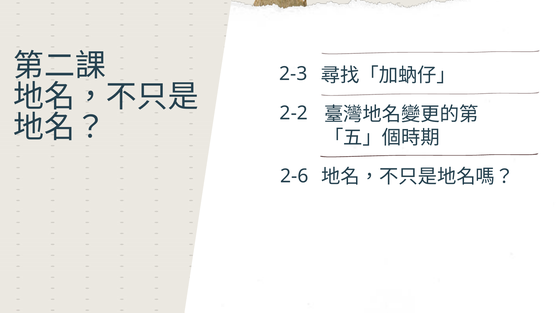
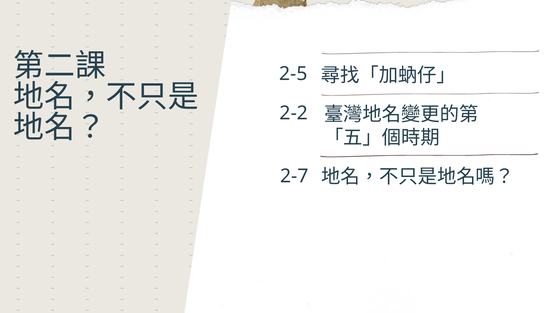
2-3: 2-3 -> 2-5 (293, 74)
2-6: 2-6 -> 2-7 (294, 176)
